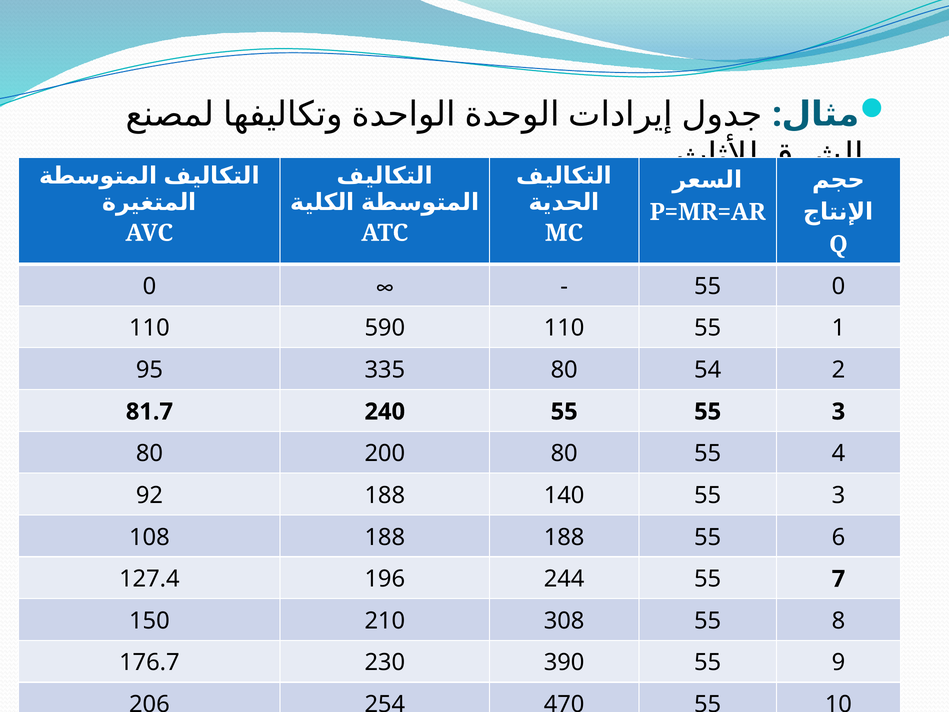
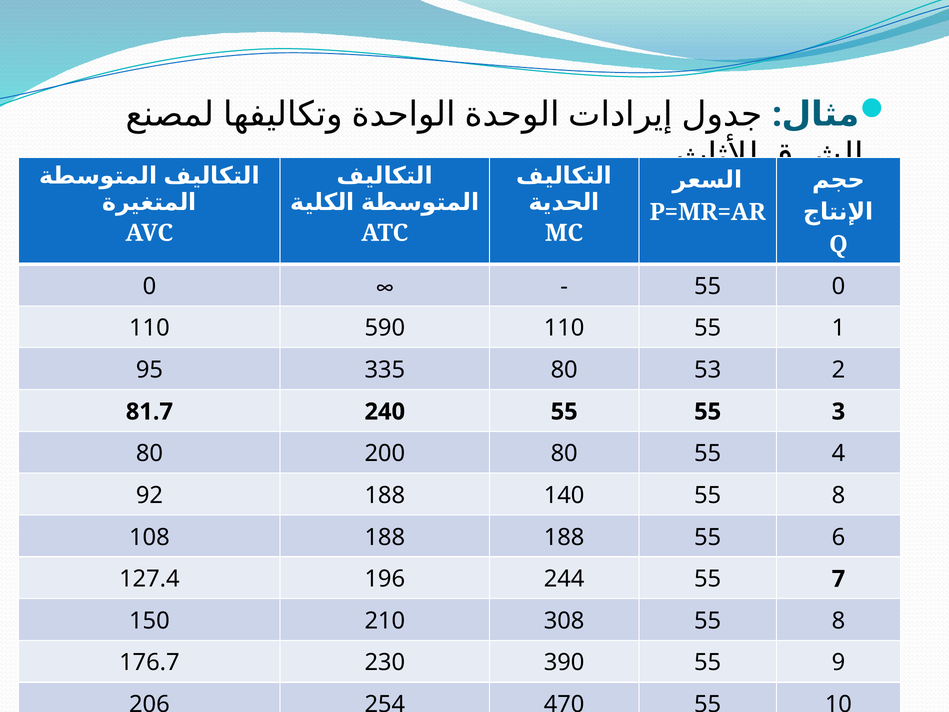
54: 54 -> 53 (708, 370)
140 55 3: 3 -> 8 (838, 495)
